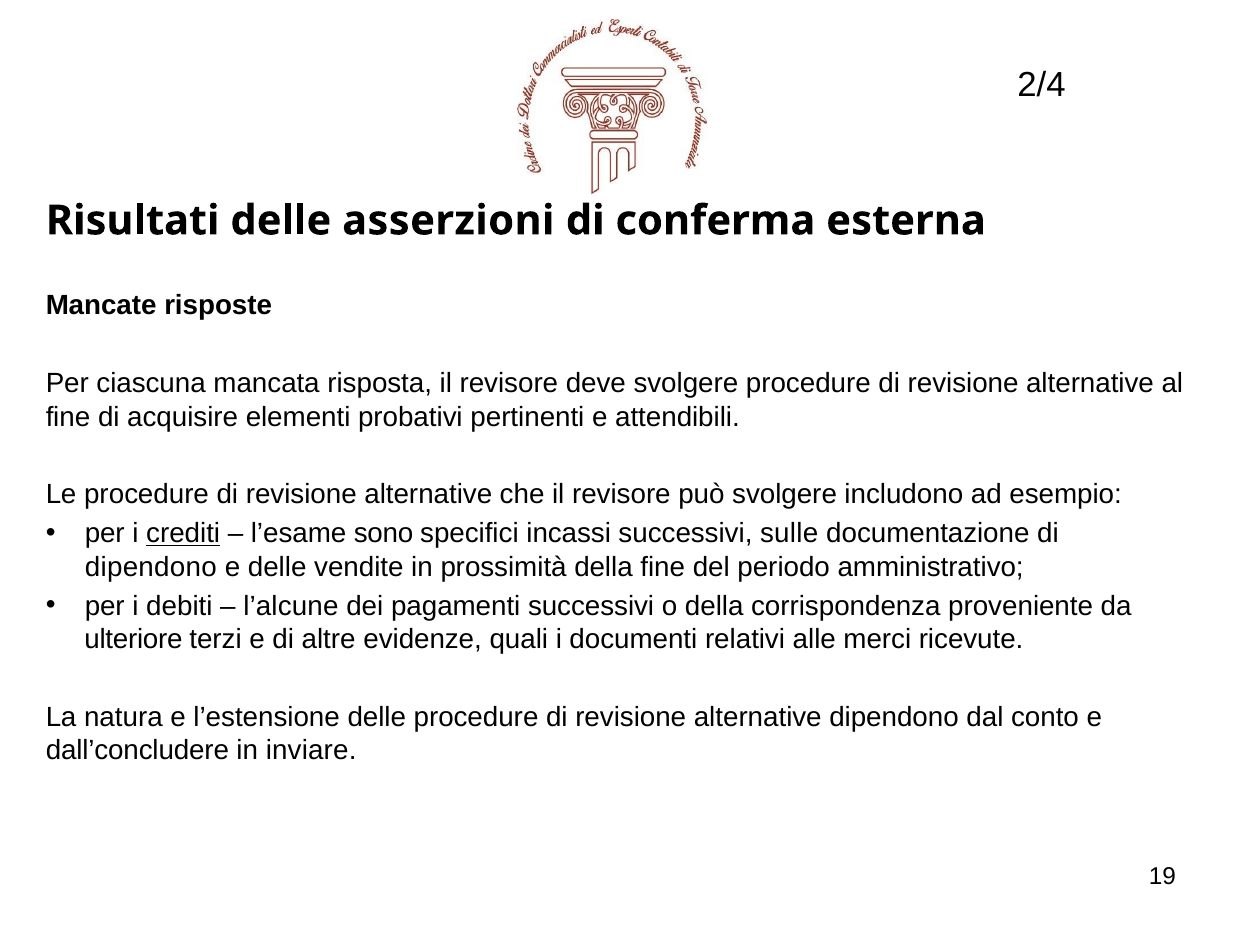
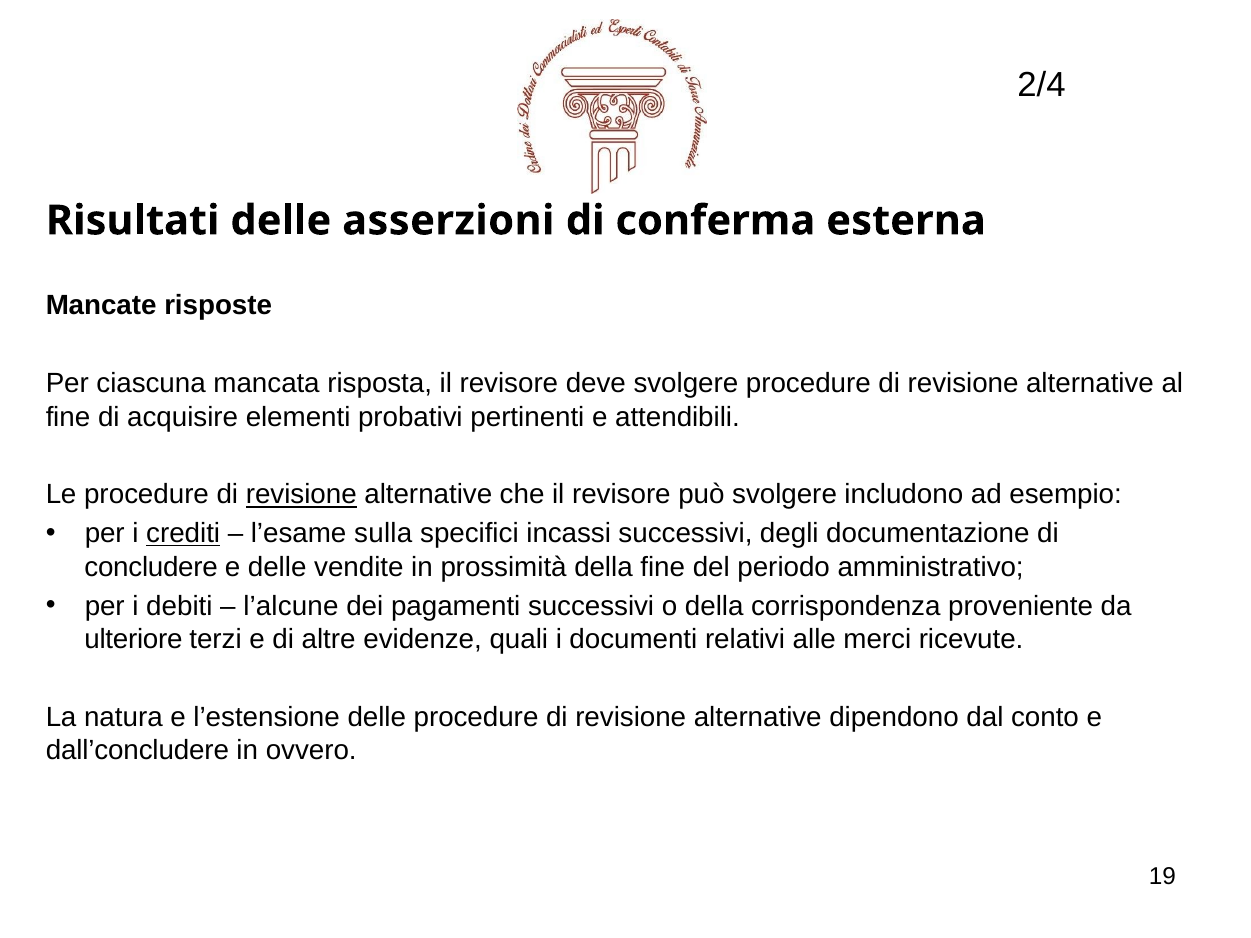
revisione underline: none -> present (301, 495)
sono: sono -> sulla (383, 534)
sulle: sulle -> degli (789, 534)
dipendono: dipendono -> concludere (151, 567)
inviare: inviare -> ovvero (311, 751)
